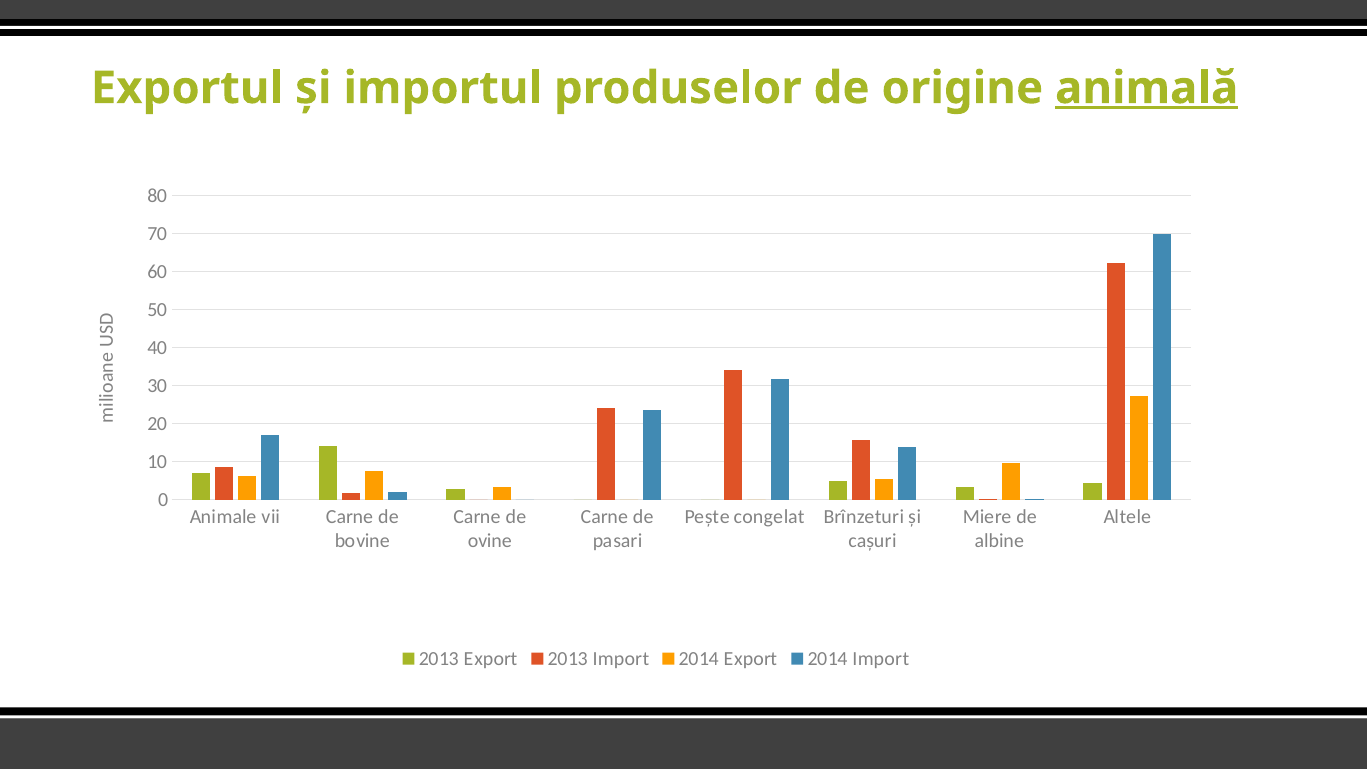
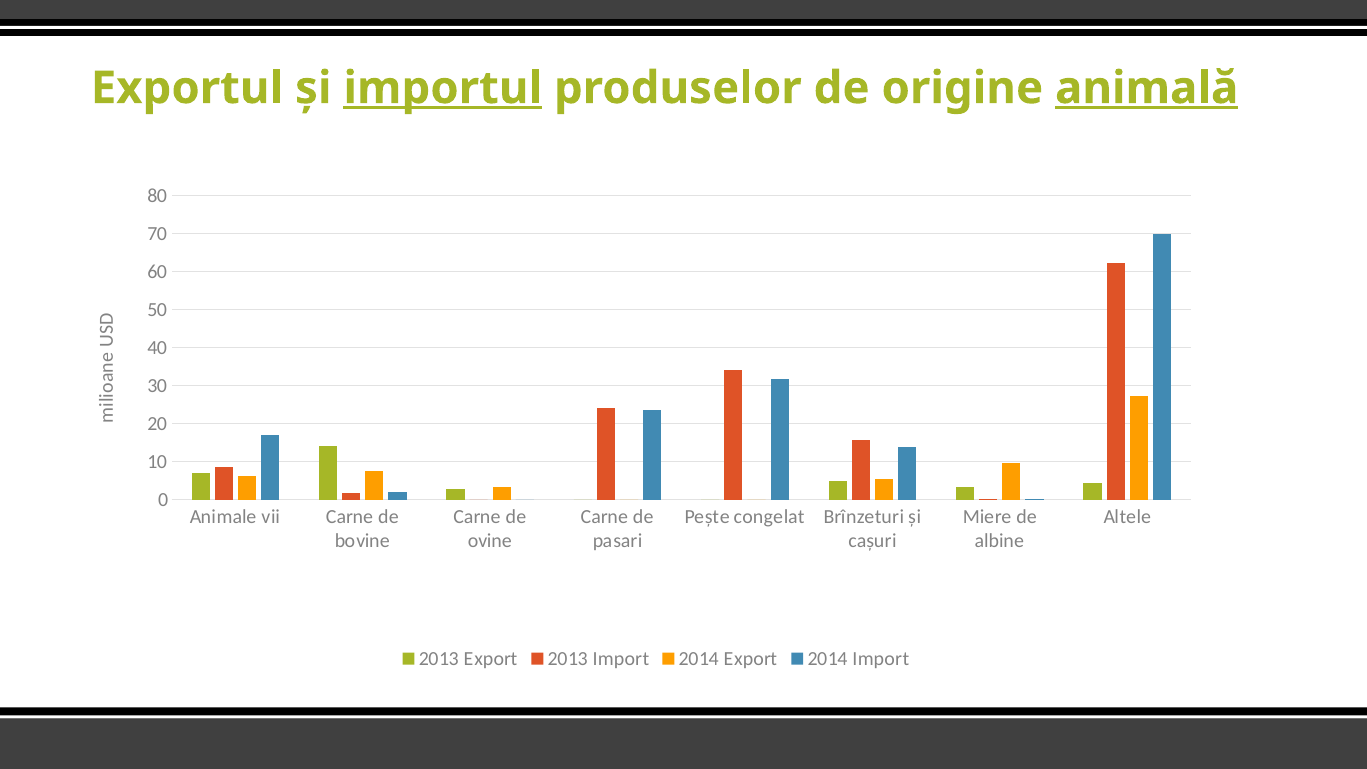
importul underline: none -> present (443, 88)
